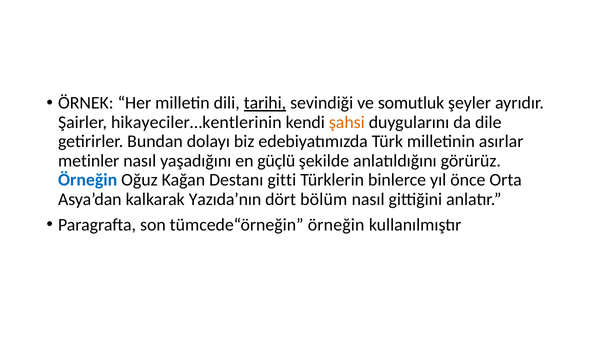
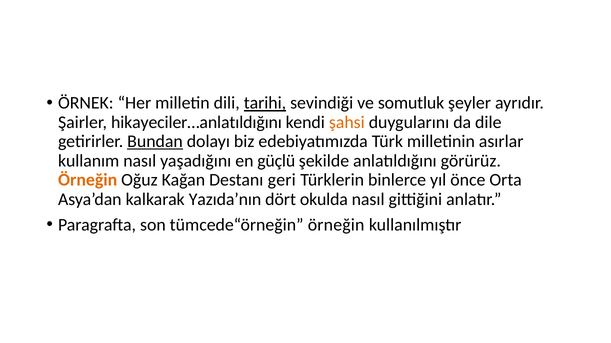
hikayeciler…kentlerinin: hikayeciler…kentlerinin -> hikayeciler…anlatıldığını (196, 123)
Bundan underline: none -> present (155, 142)
metinler: metinler -> kullanım (89, 161)
Örneğin colour: blue -> orange (88, 180)
gitti: gitti -> geri (282, 180)
bölüm: bölüm -> okulda (324, 200)
